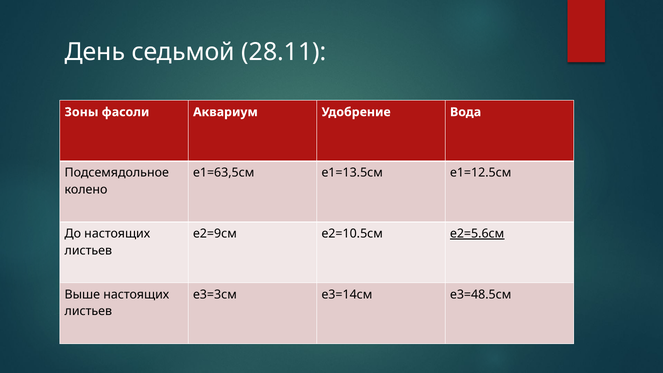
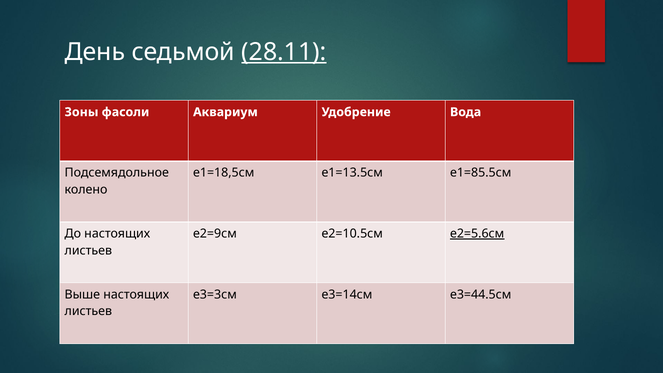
28.11 underline: none -> present (284, 52)
е1=63,5см: е1=63,5см -> е1=18,5см (224, 173)
е1=12.5см: е1=12.5см -> е1=85.5см (481, 173)
е3=48.5см: е3=48.5см -> е3=44.5см (481, 294)
